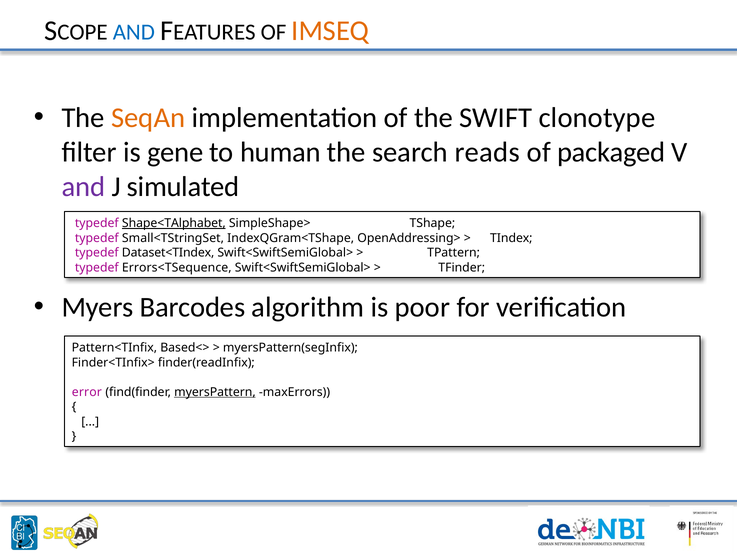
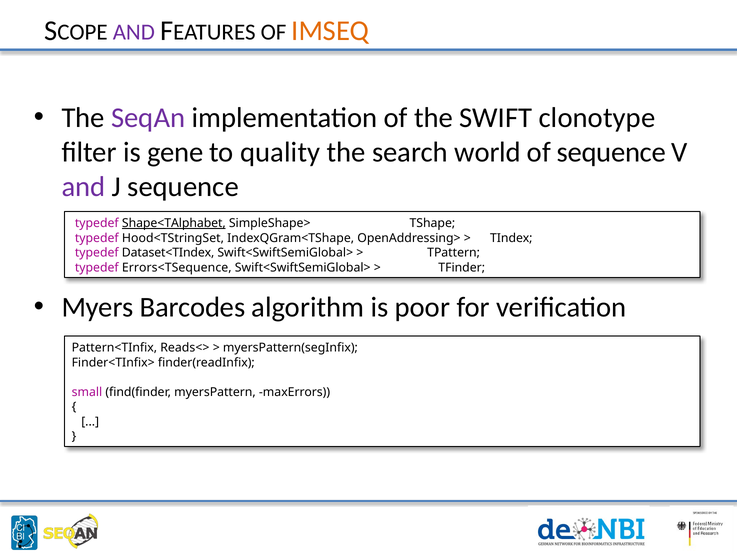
AND colour: blue -> purple (134, 32)
SeqAn colour: orange -> purple (148, 118)
human: human -> quality (280, 152)
reads: reads -> world (488, 152)
of packaged: packaged -> sequence (611, 152)
J simulated: simulated -> sequence (183, 187)
Small<TStringSet: Small<TStringSet -> Hood<TStringSet (173, 238)
Based<>: Based<> -> Reads<> (185, 348)
error: error -> small (87, 392)
myersPattern underline: present -> none (215, 392)
